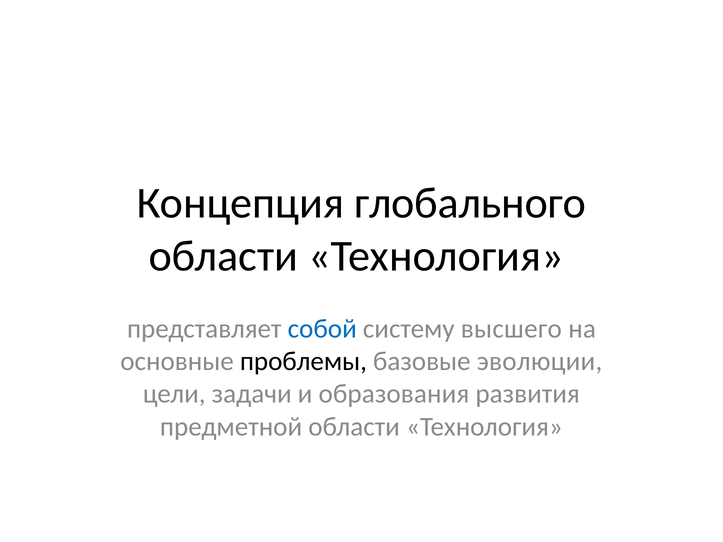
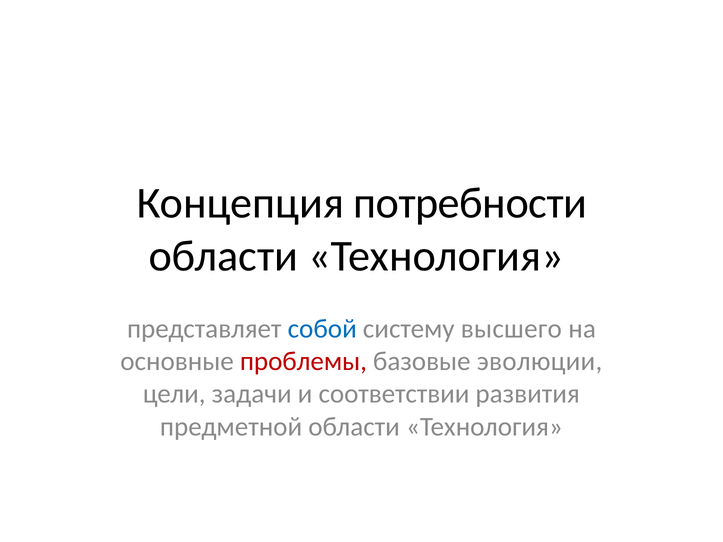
глобального: глобального -> потребности (470, 203)
проблемы colour: black -> red (303, 362)
образования: образования -> соответствии (394, 394)
